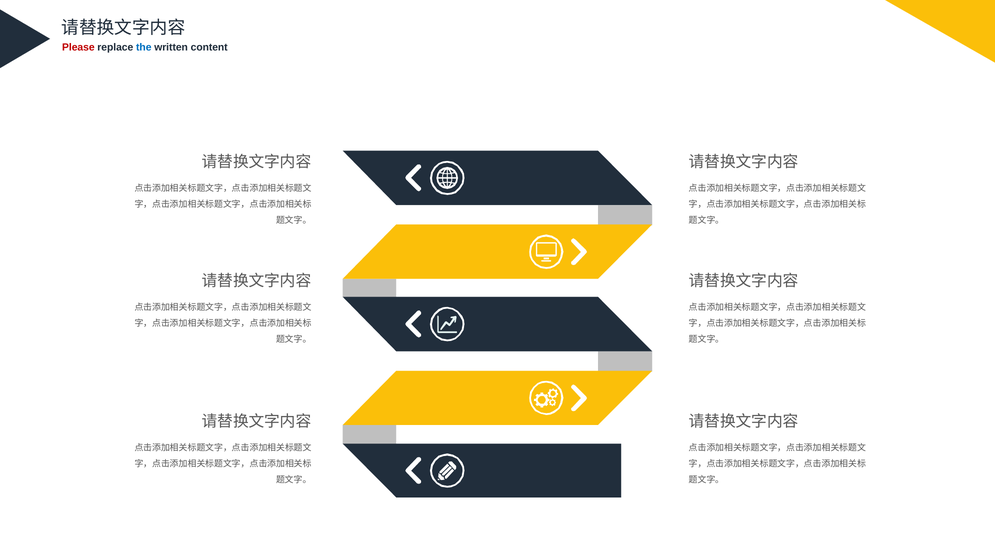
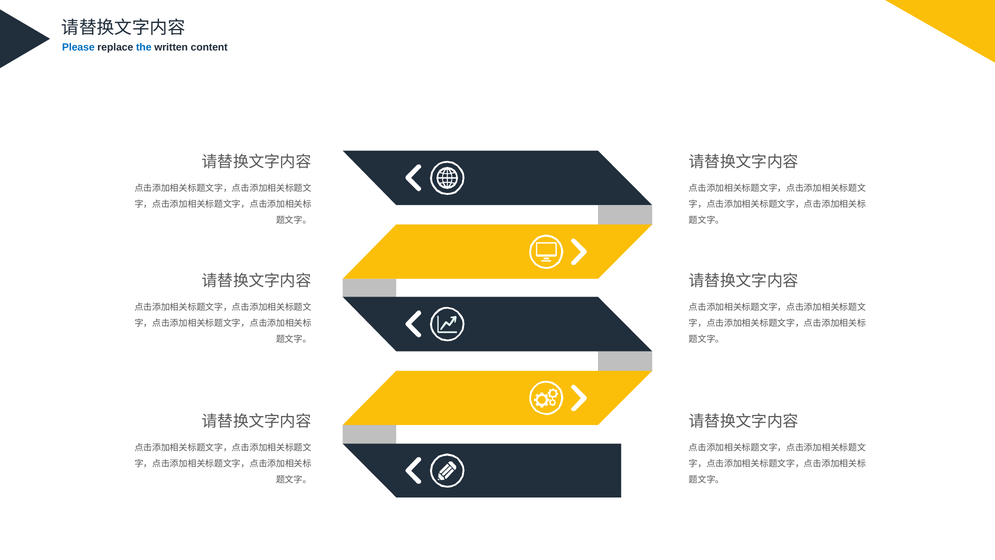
Please colour: red -> blue (78, 48)
